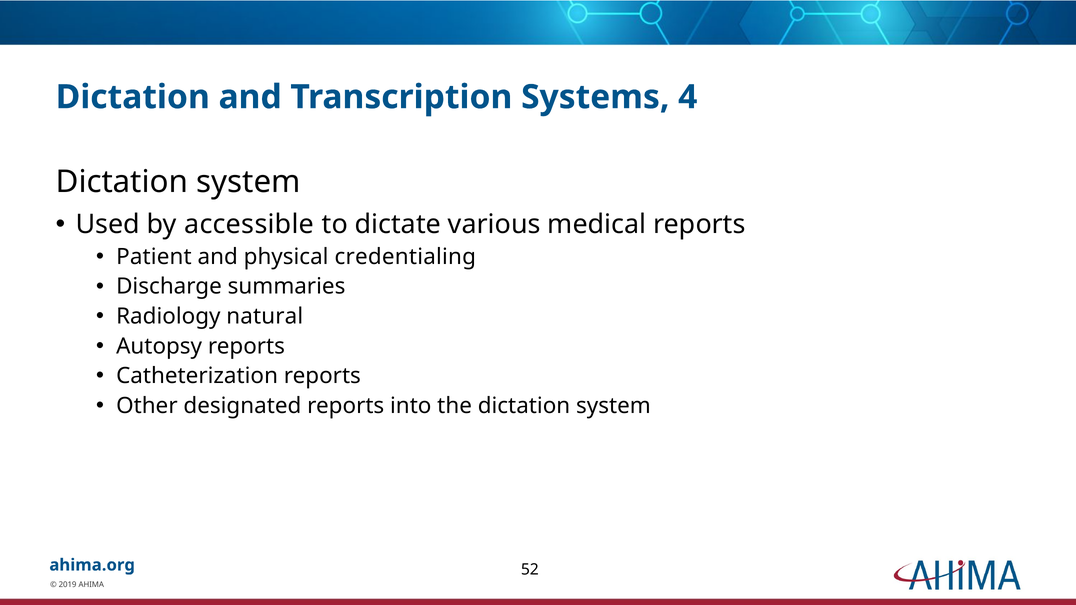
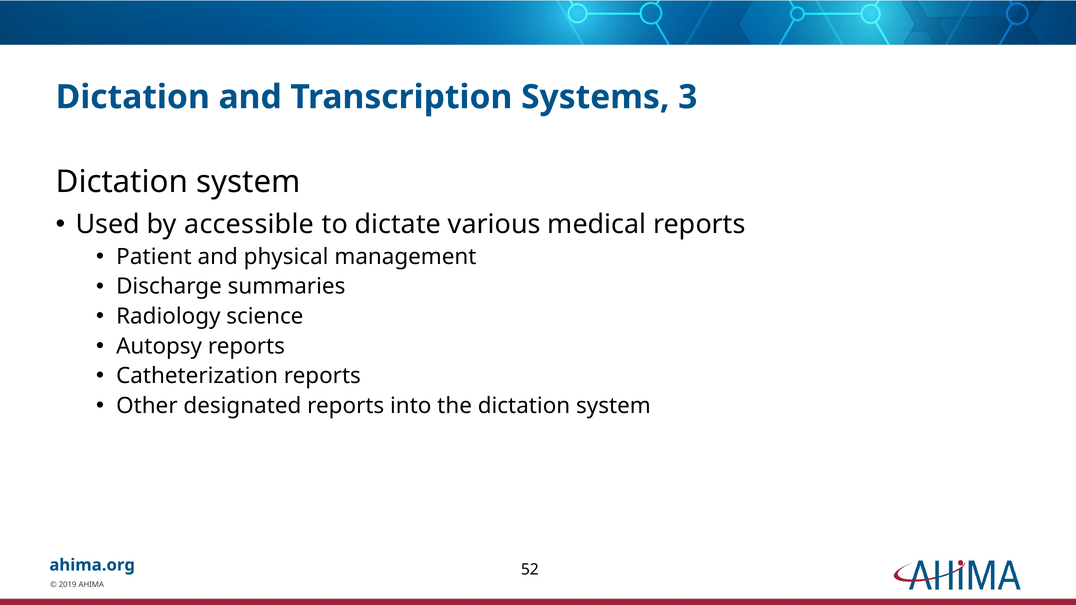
4: 4 -> 3 (688, 97)
credentialing: credentialing -> management (405, 257)
natural: natural -> science (265, 316)
